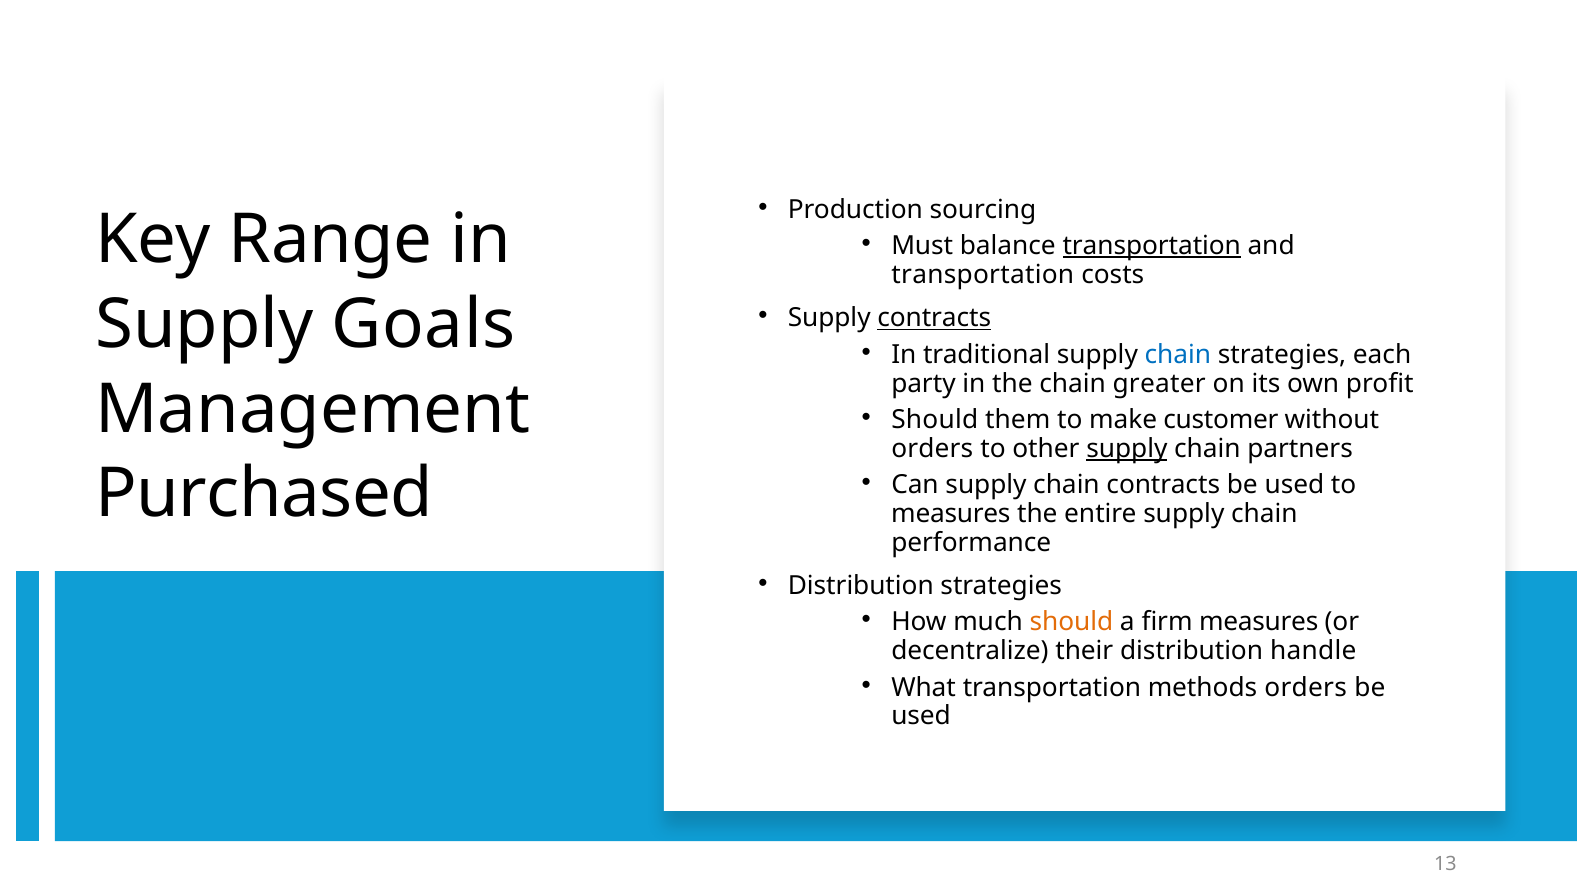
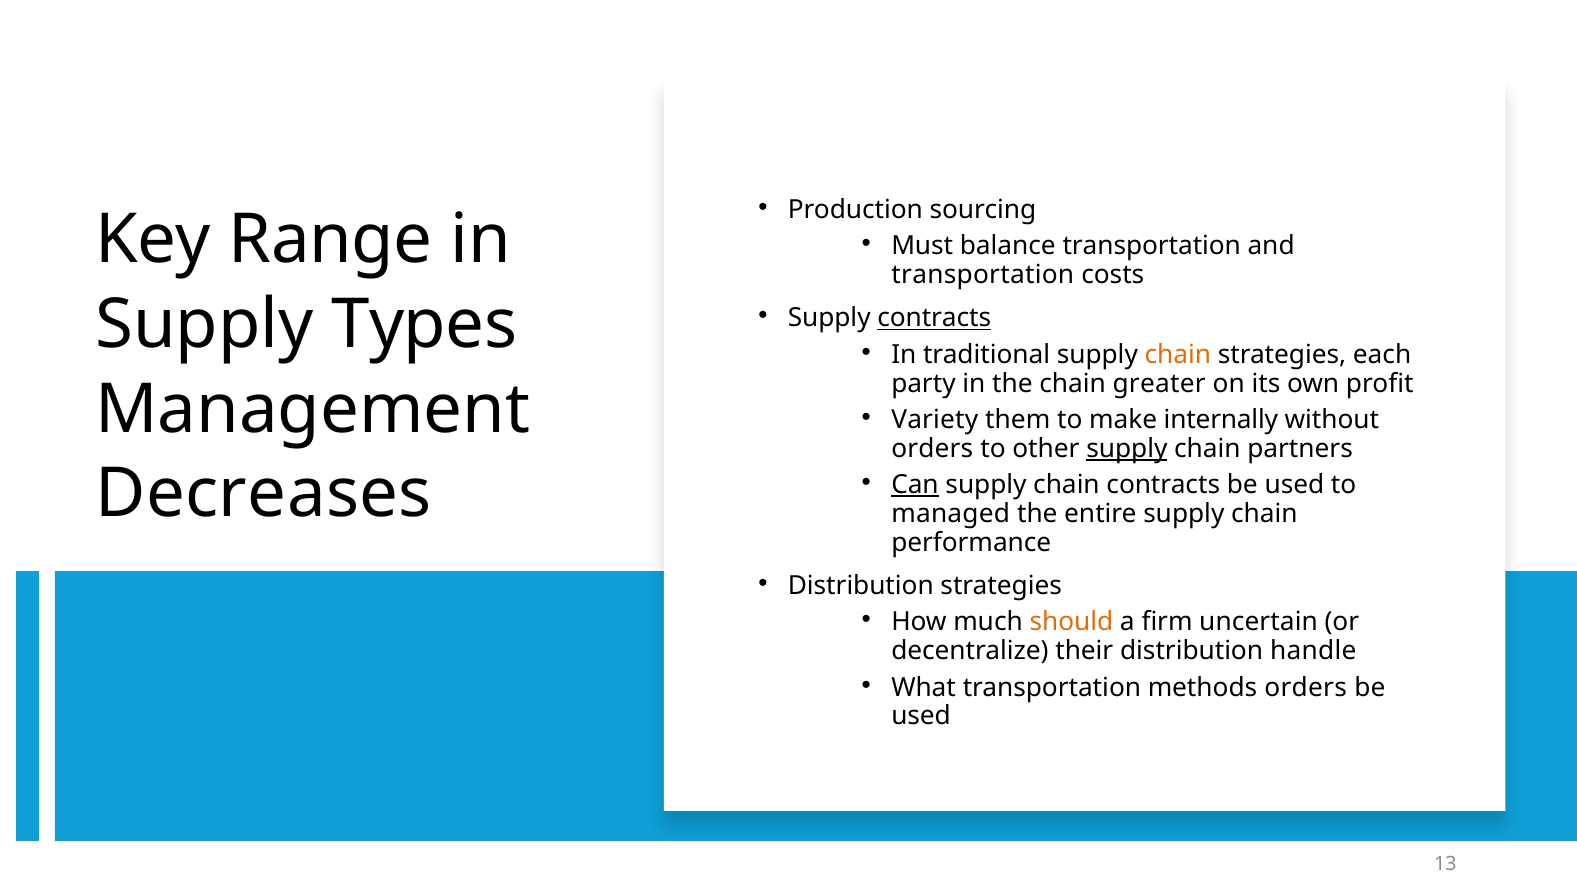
transportation underline: present -> none (1152, 246)
Goals: Goals -> Types (424, 325)
chain colour: blue -> orange (1178, 355)
Should: Should -> Variety (935, 420)
customer: customer -> internally (1221, 420)
Can underline: none -> present (915, 485)
Purchased: Purchased -> Decreases (264, 494)
measures: measures -> managed (951, 514)
firm measures: measures -> uncertain (1259, 622)
